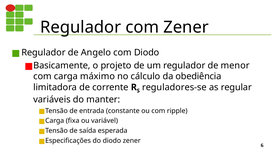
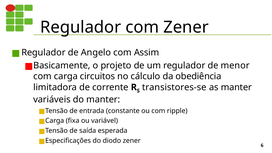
com Diodo: Diodo -> Assim (147, 52)
máximo: máximo -> circuitos (98, 76)
reguladores-se: reguladores-se -> transistores-se (174, 87)
as regular: regular -> manter (236, 87)
